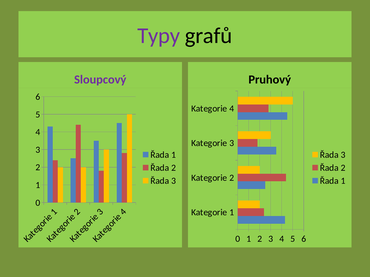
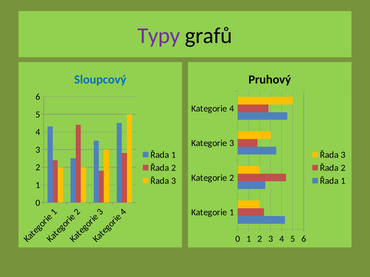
Sloupcový colour: purple -> blue (100, 80)
